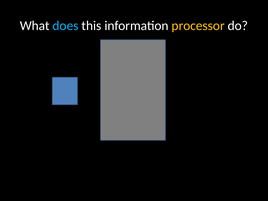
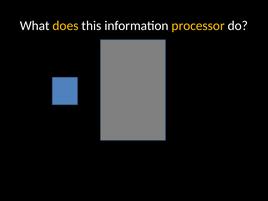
does colour: light blue -> yellow (66, 26)
